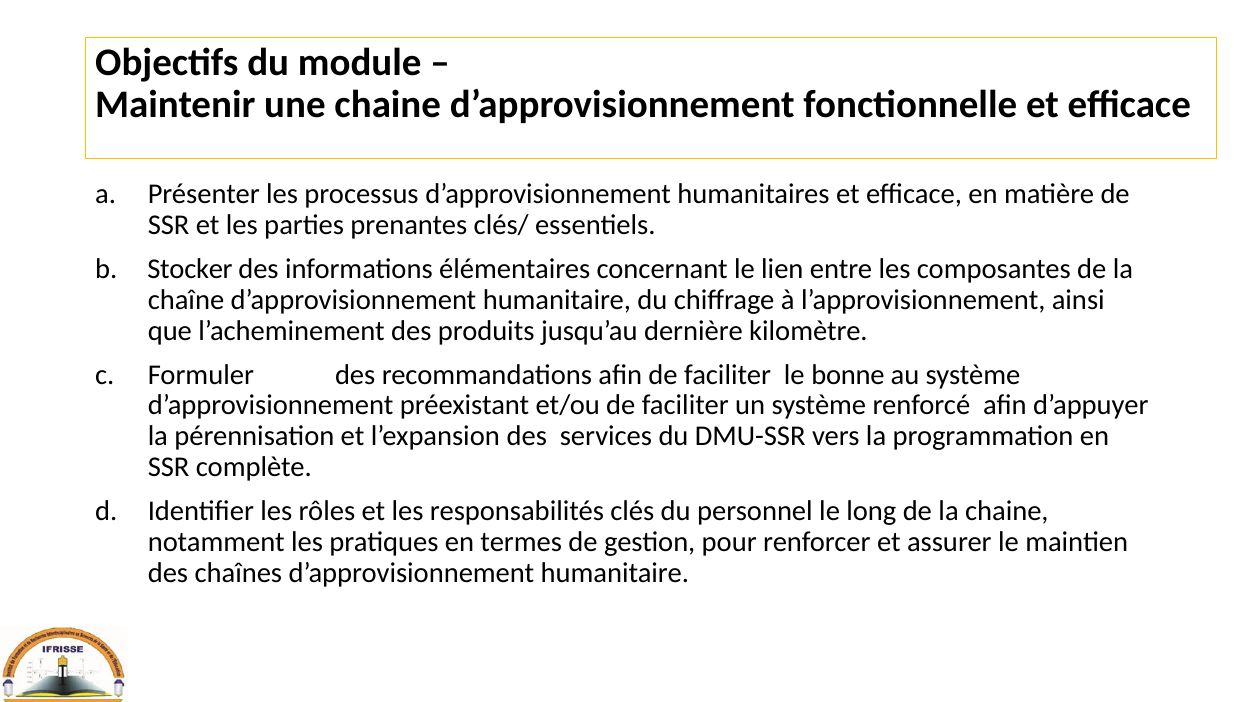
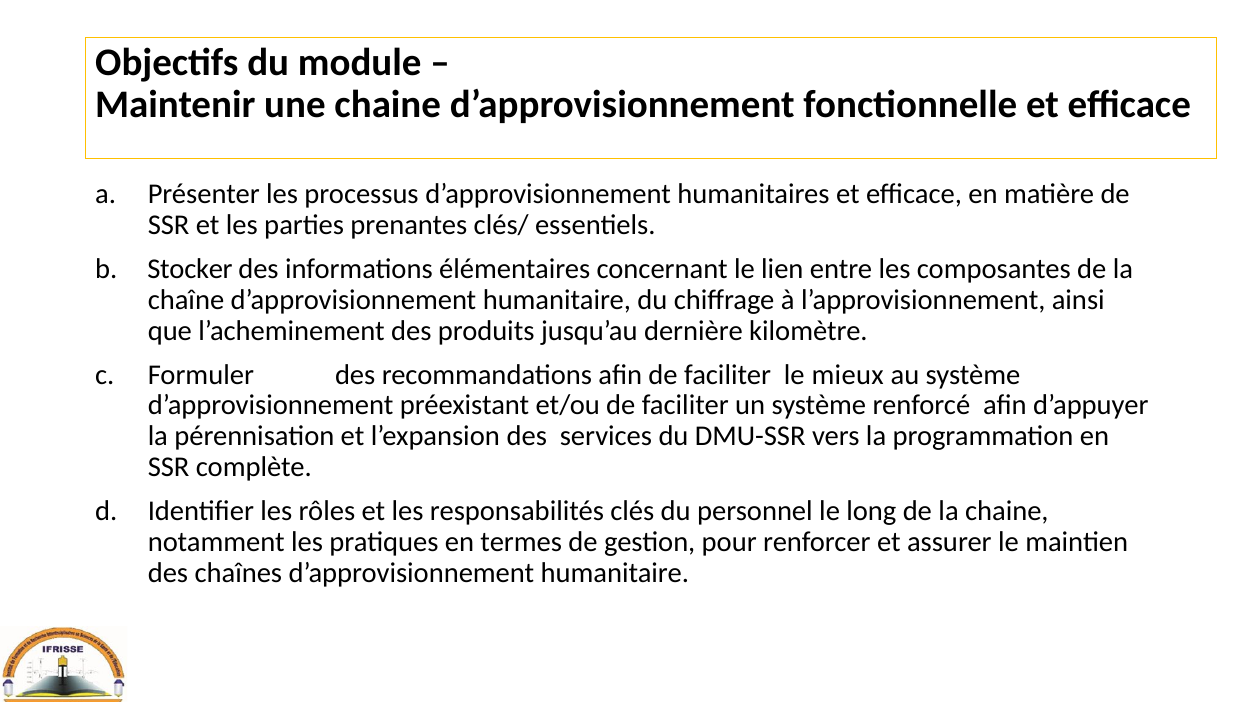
bonne: bonne -> mieux (848, 375)
